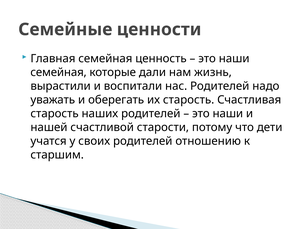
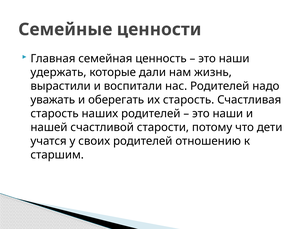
семейная: семейная -> удержать (58, 72)
